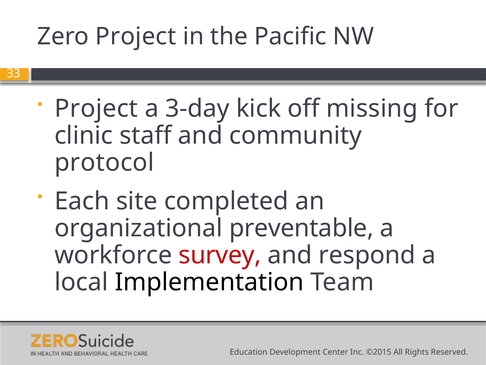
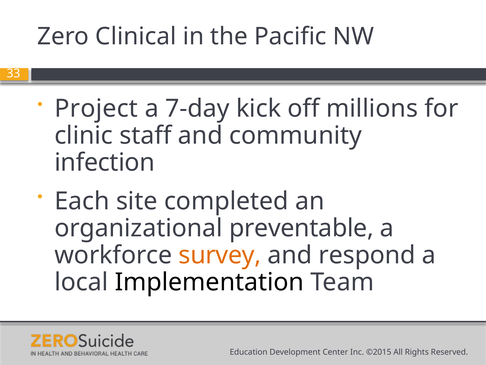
Zero Project: Project -> Clinical (136, 36)
3-day: 3-day -> 7-day (197, 108)
missing: missing -> millions (372, 108)
protocol: protocol -> infection (105, 162)
survey colour: red -> orange (220, 255)
